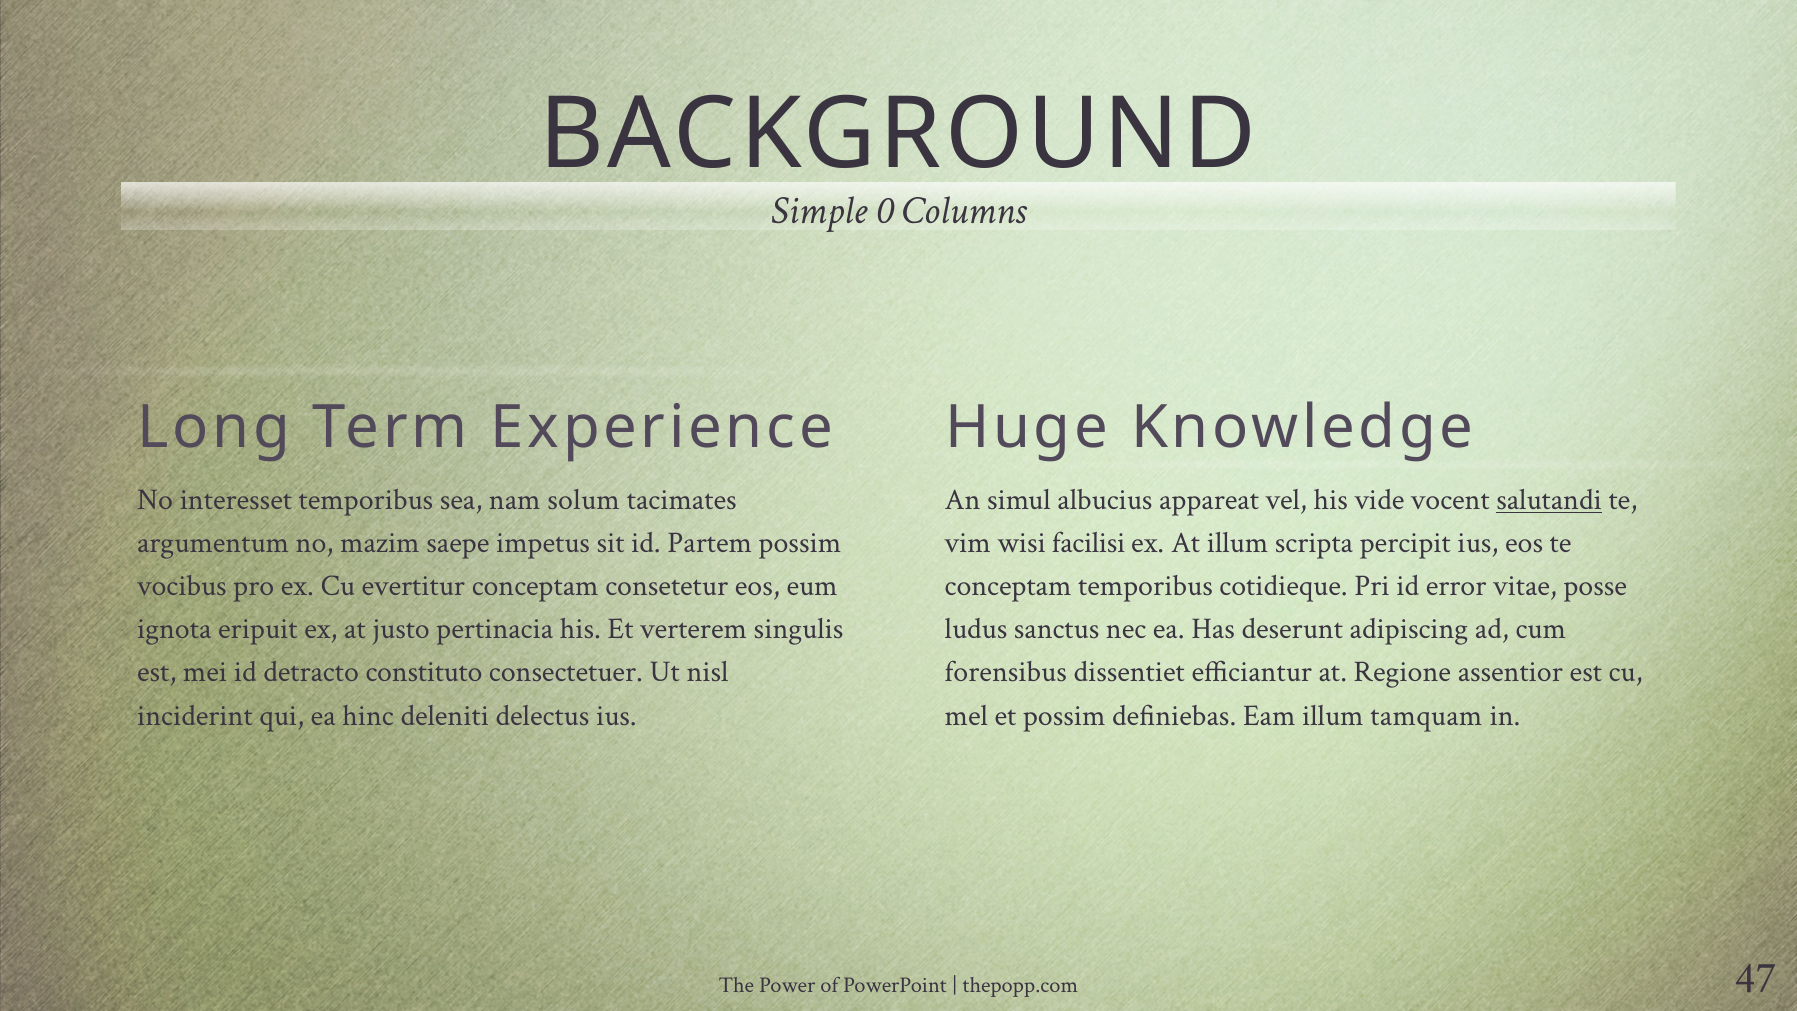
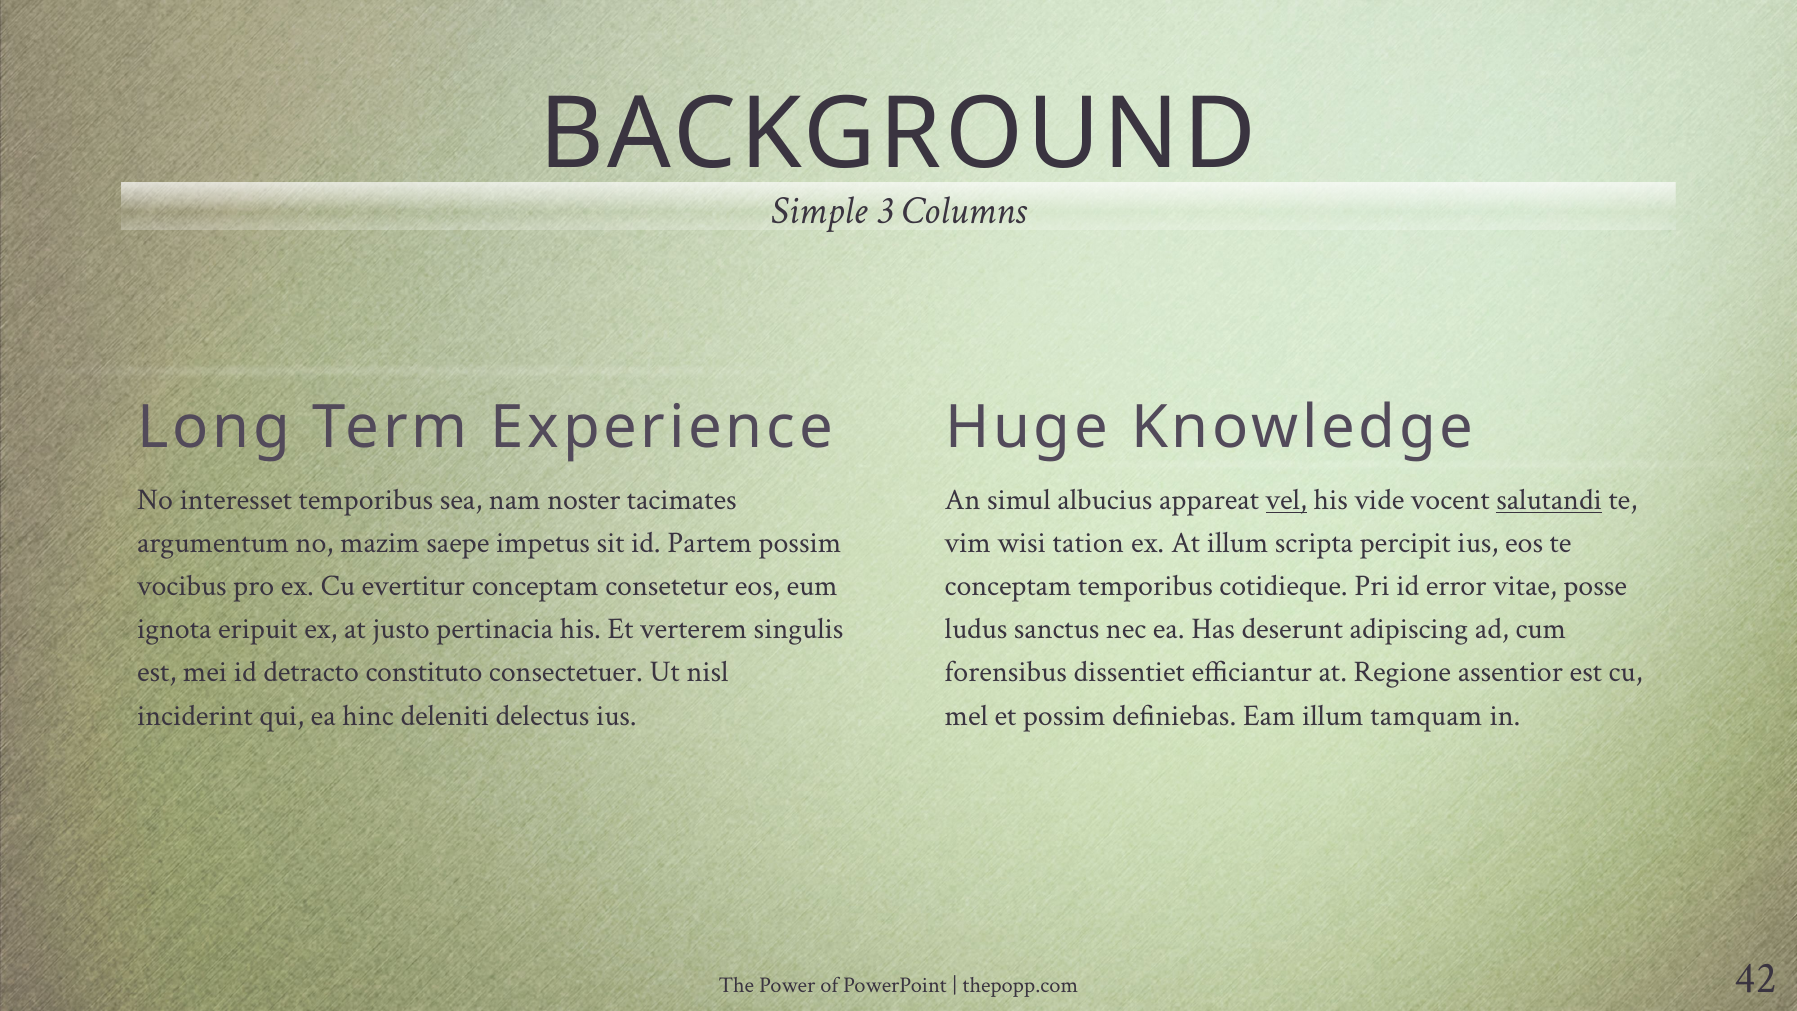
0: 0 -> 3 (884, 210)
solum: solum -> noster (584, 500)
vel underline: none -> present (1286, 500)
facilisi: facilisi -> tation (1088, 543)
47: 47 -> 42 (1756, 978)
